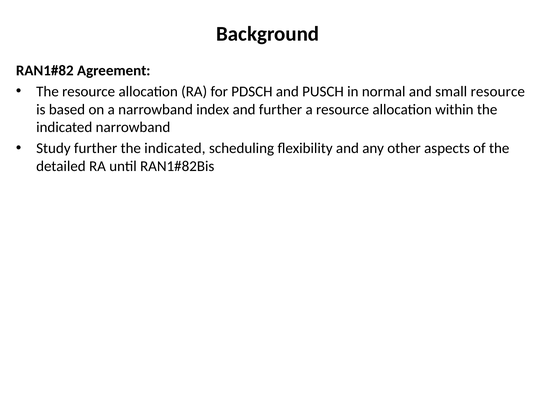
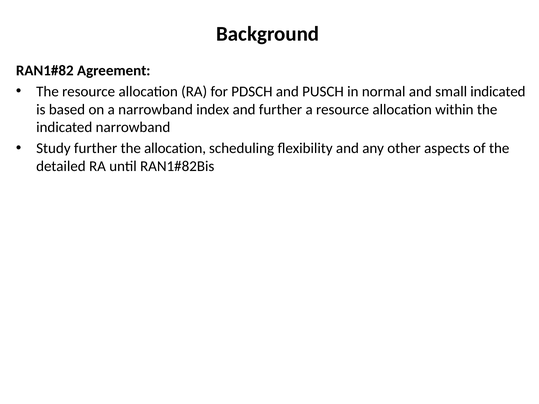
small resource: resource -> indicated (498, 92)
further the indicated: indicated -> allocation (175, 148)
